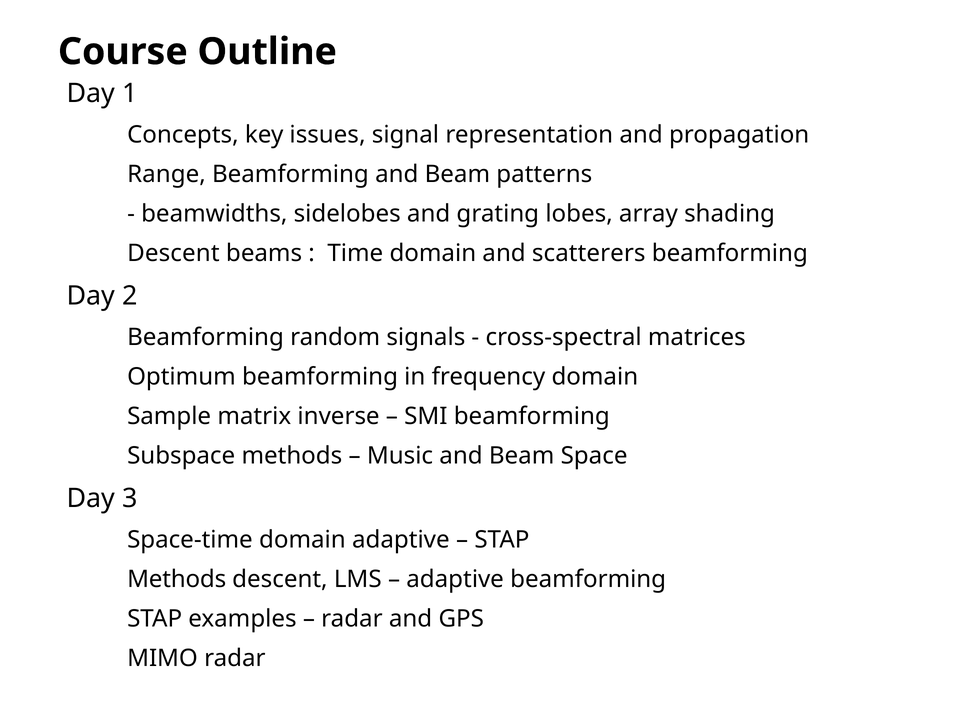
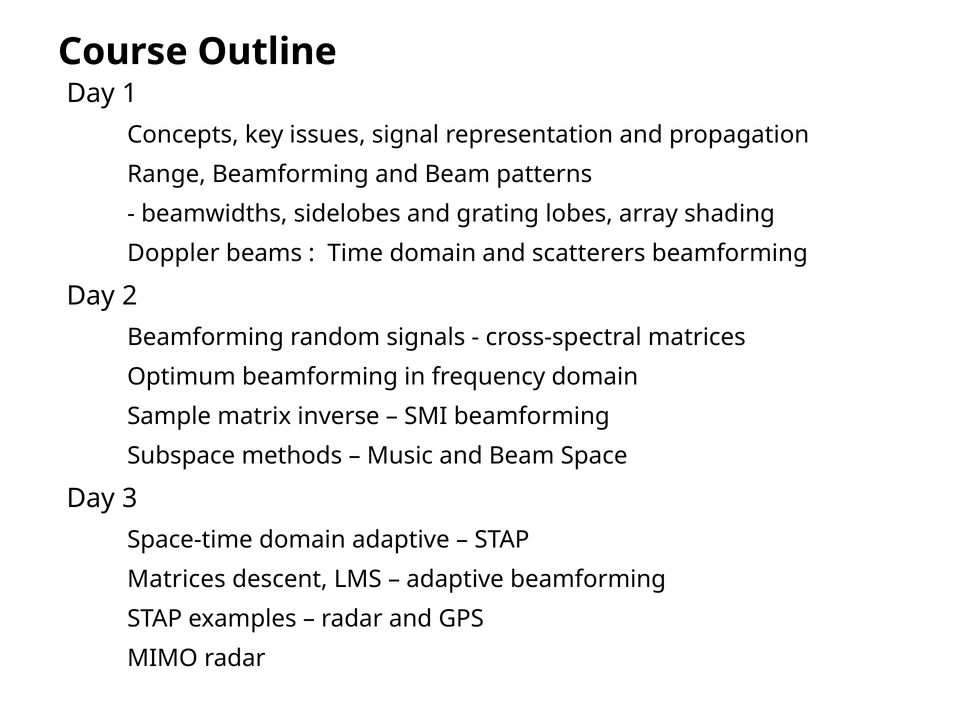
Descent: Descent -> Doppler (173, 254)
Methods: Methods -> Matrices (176, 580)
